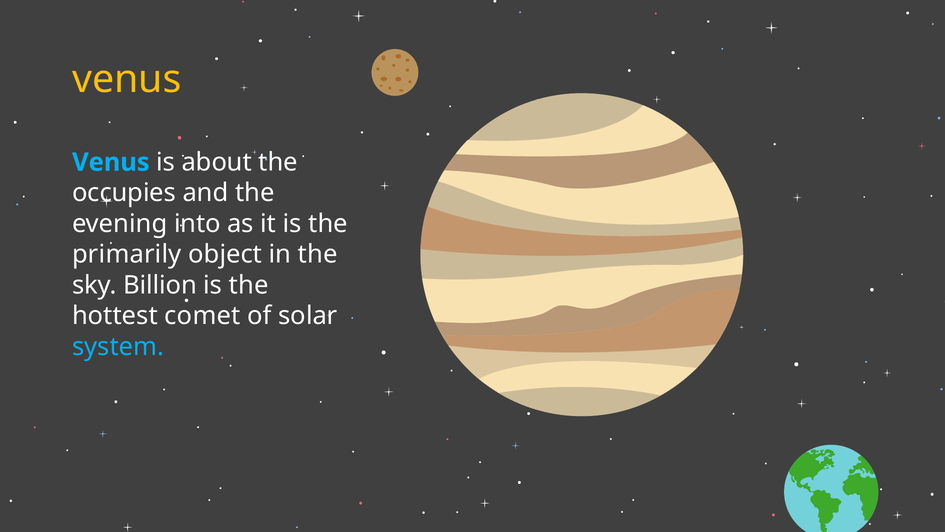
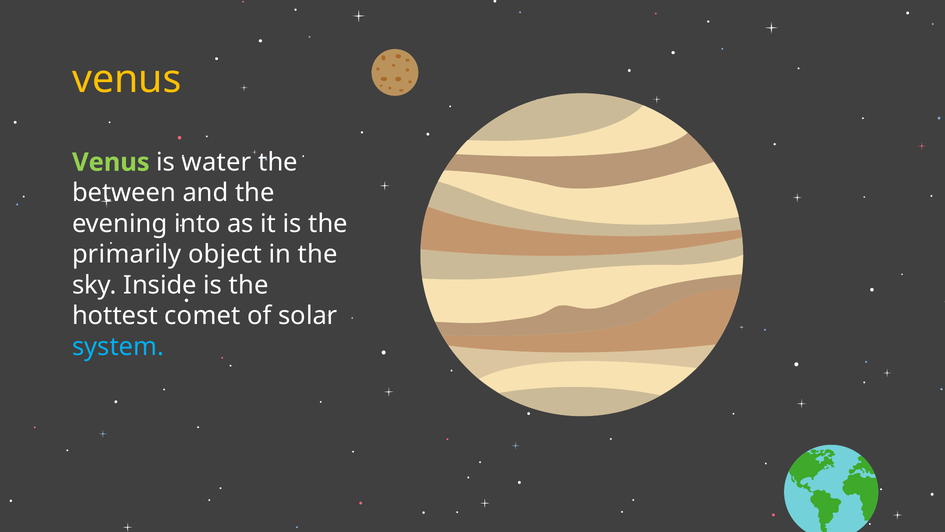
Venus colour: light blue -> light green (111, 162)
about: about -> water (217, 162)
occupies: occupies -> between (124, 193)
Billion: Billion -> Inside (160, 285)
